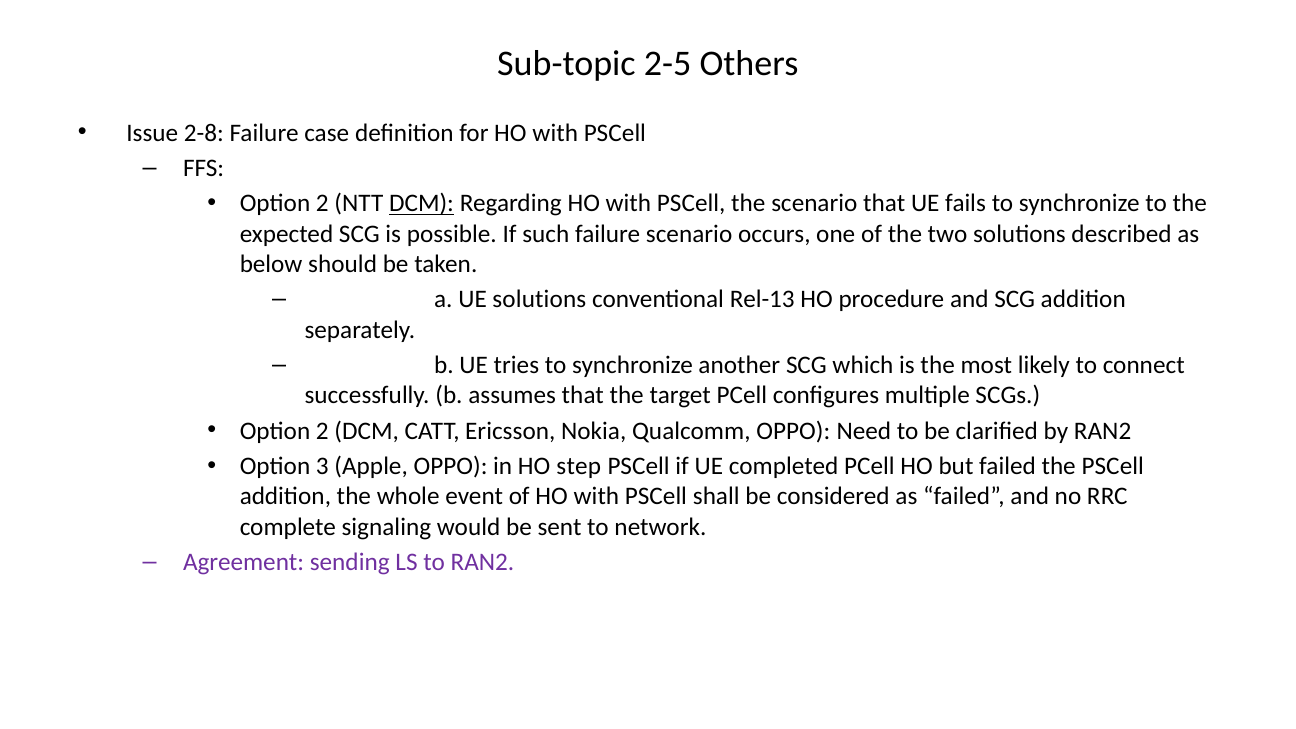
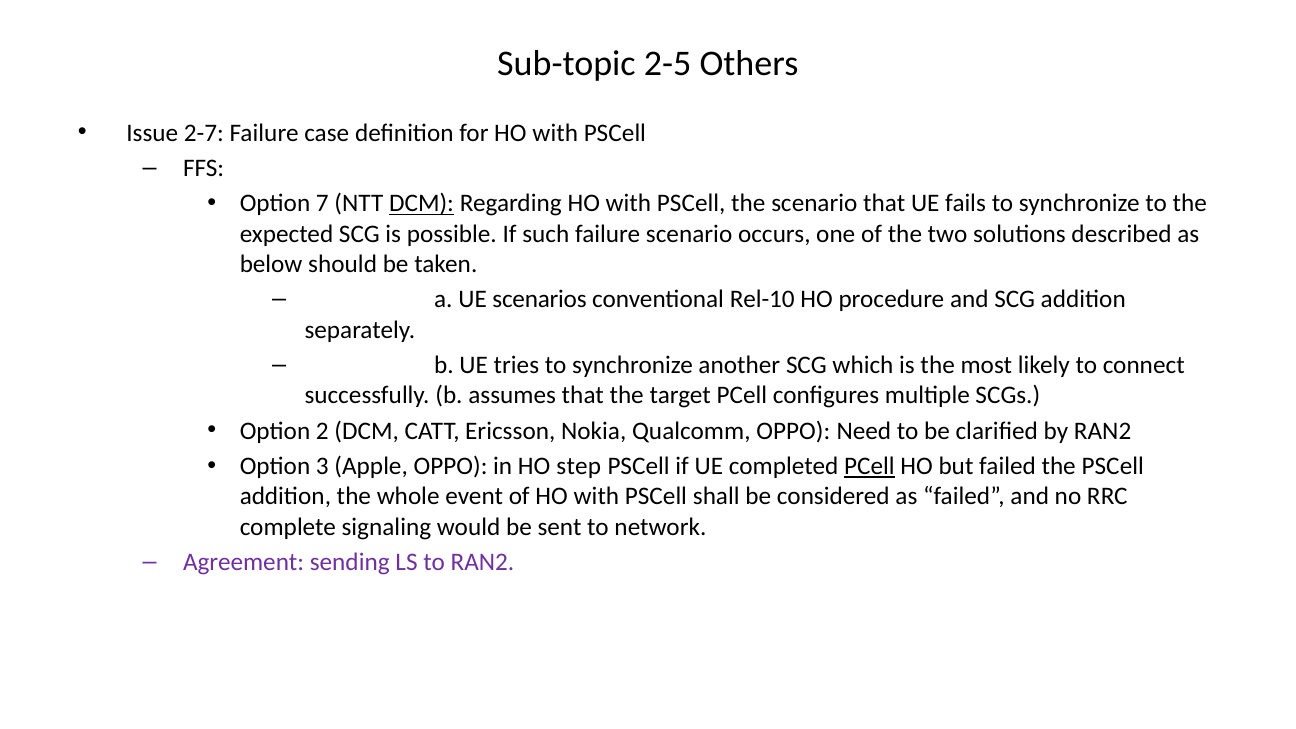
2-8: 2-8 -> 2-7 (204, 133)
2: 2 -> 7 (322, 203)
UE solutions: solutions -> scenarios (540, 299)
Rel-13: Rel-13 -> Rel-10 (762, 299)
PCell underline: none -> present (869, 466)
